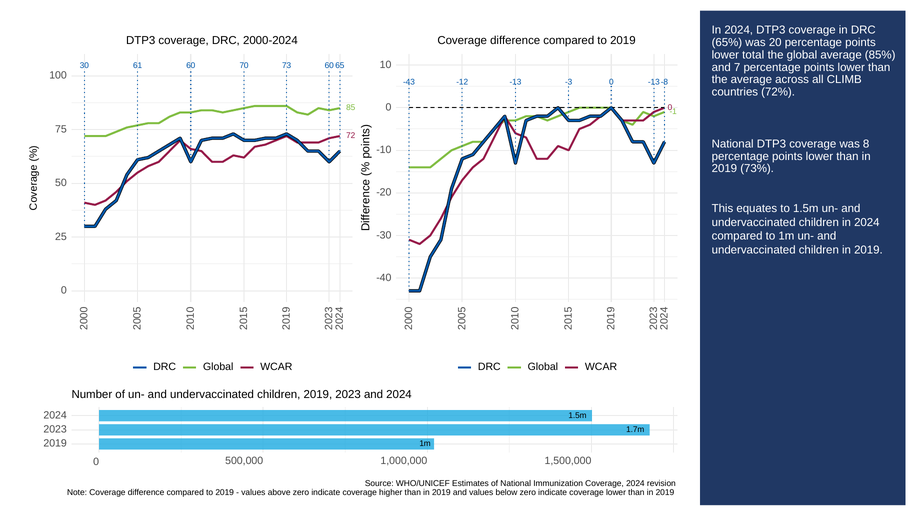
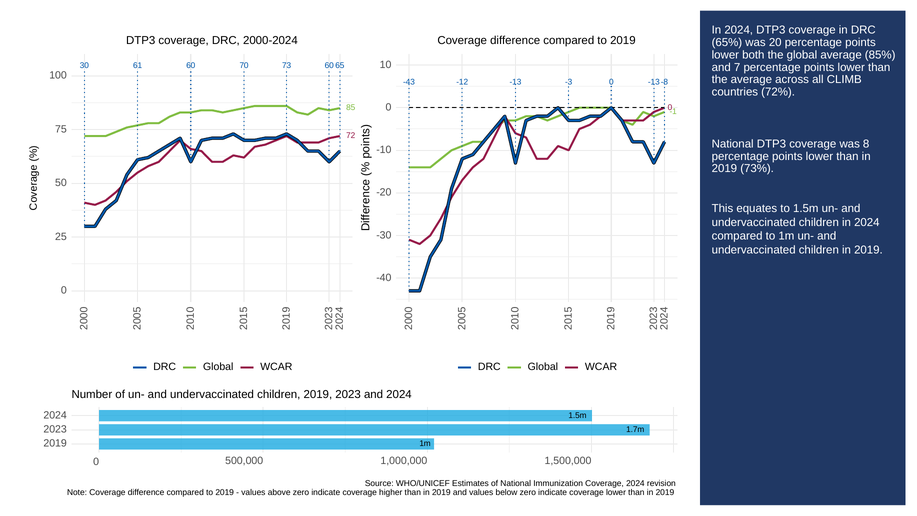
total: total -> both (753, 55)
